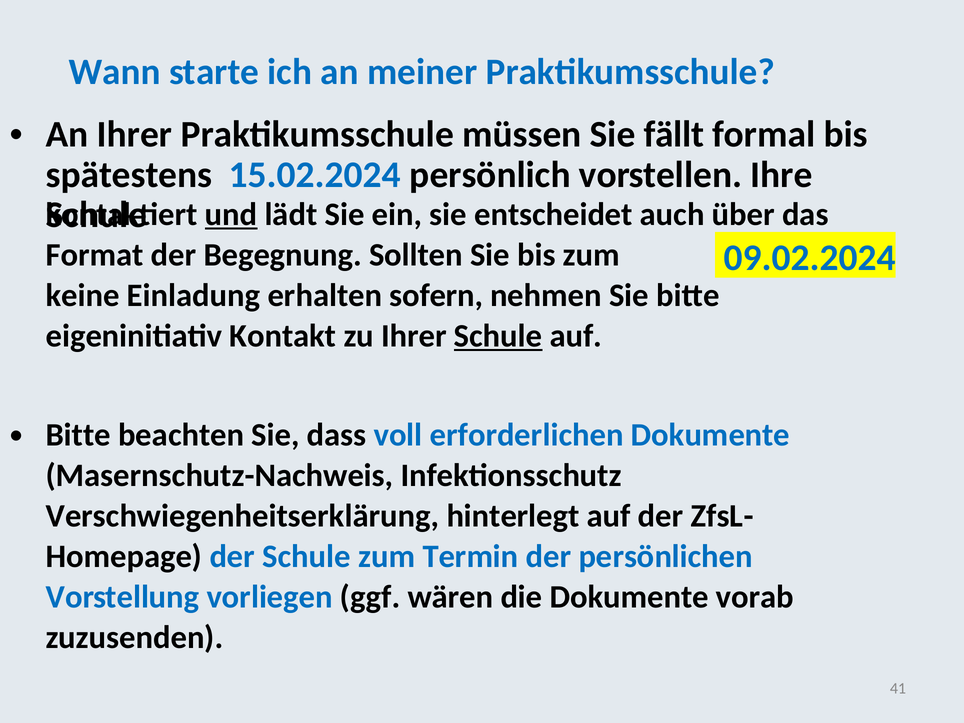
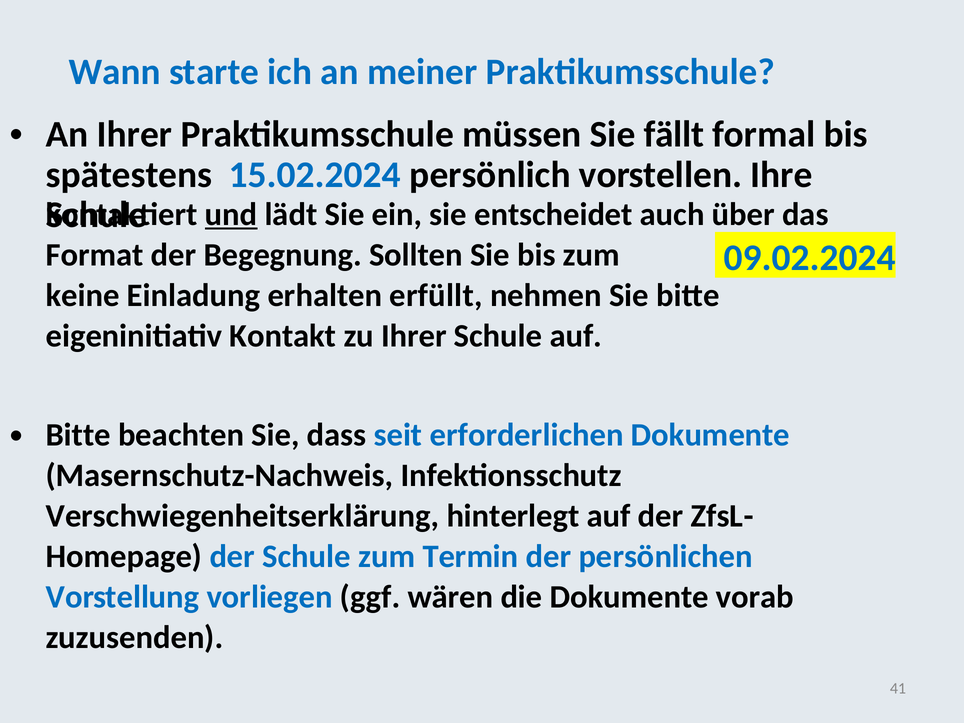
sofern: sofern -> erfüllt (436, 295)
Schule underline: present -> none (498, 336)
voll: voll -> seit (398, 435)
